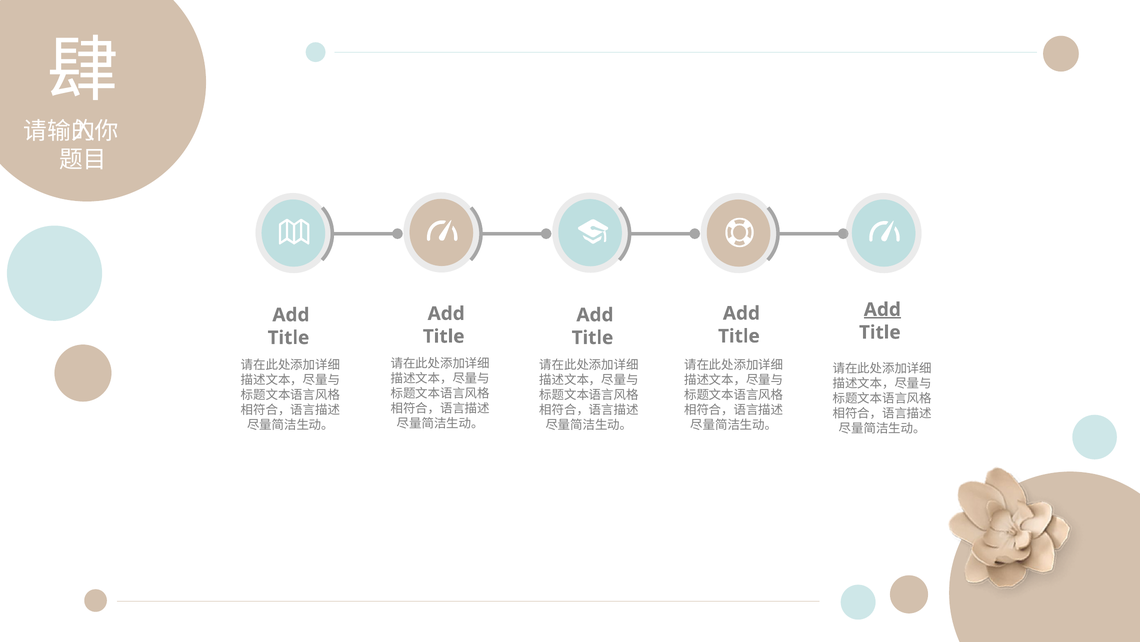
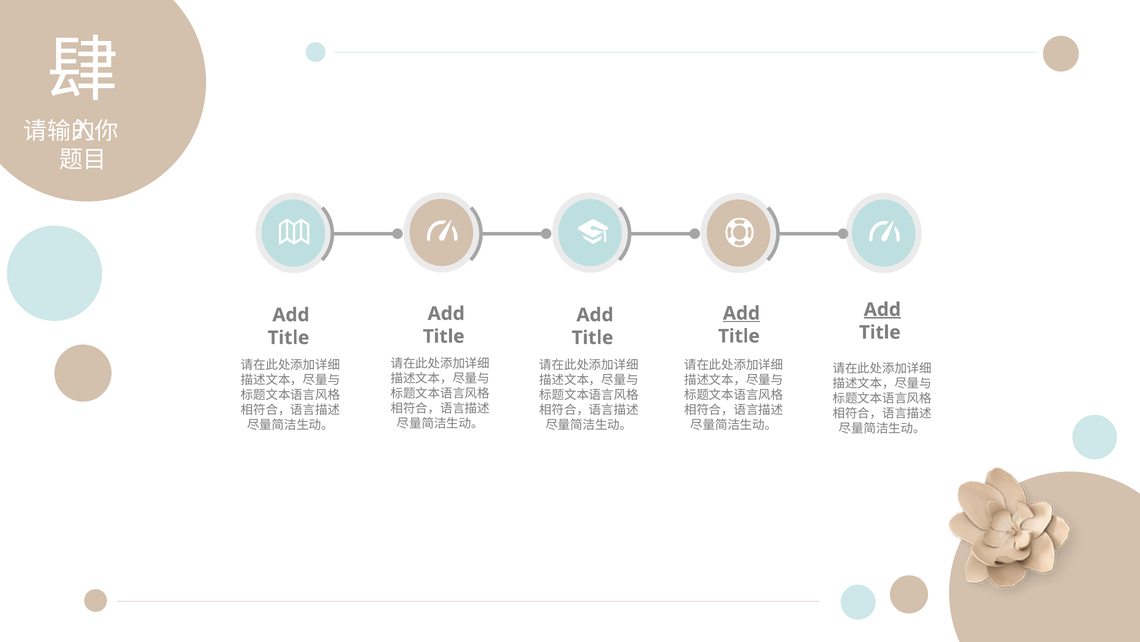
Add underline: none -> present (741, 313)
